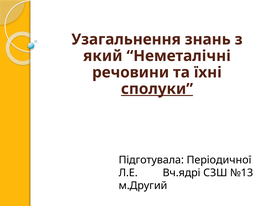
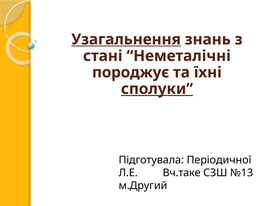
Узагальнення underline: none -> present (126, 39)
який: який -> стані (103, 56)
речовини: речовини -> породжує (131, 72)
Вч.ядрі: Вч.ядрі -> Вч.таке (182, 173)
